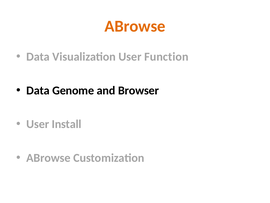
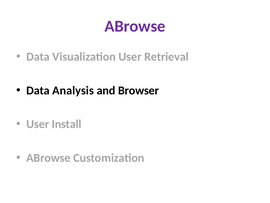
ABrowse colour: orange -> purple (135, 26)
Function: Function -> Retrieval (166, 57)
Genome: Genome -> Analysis (73, 90)
